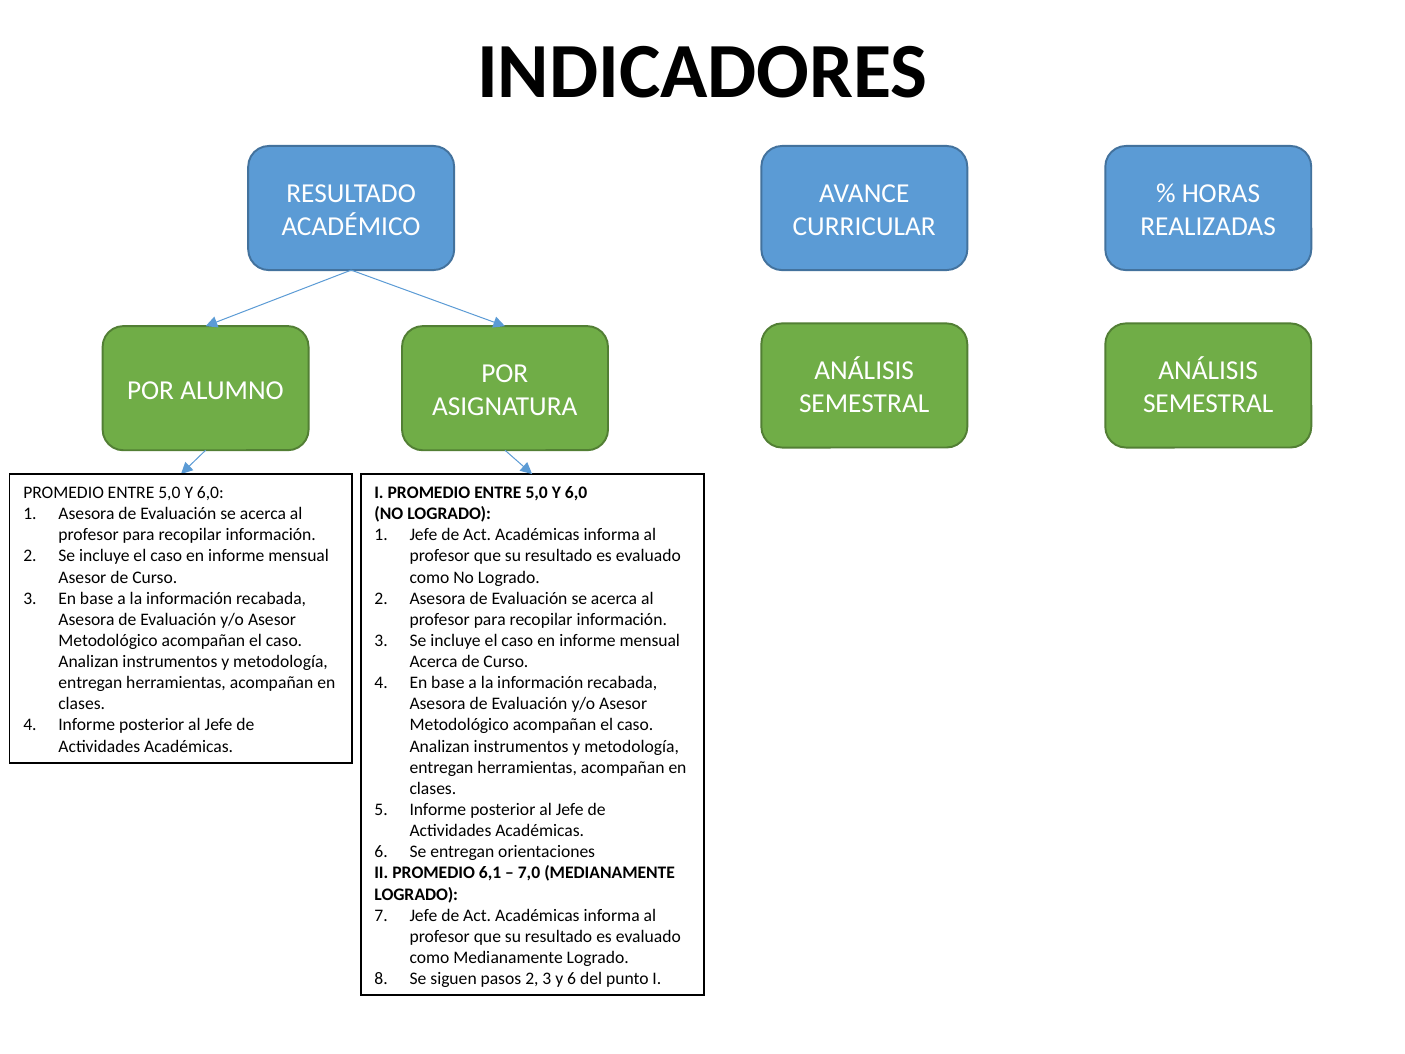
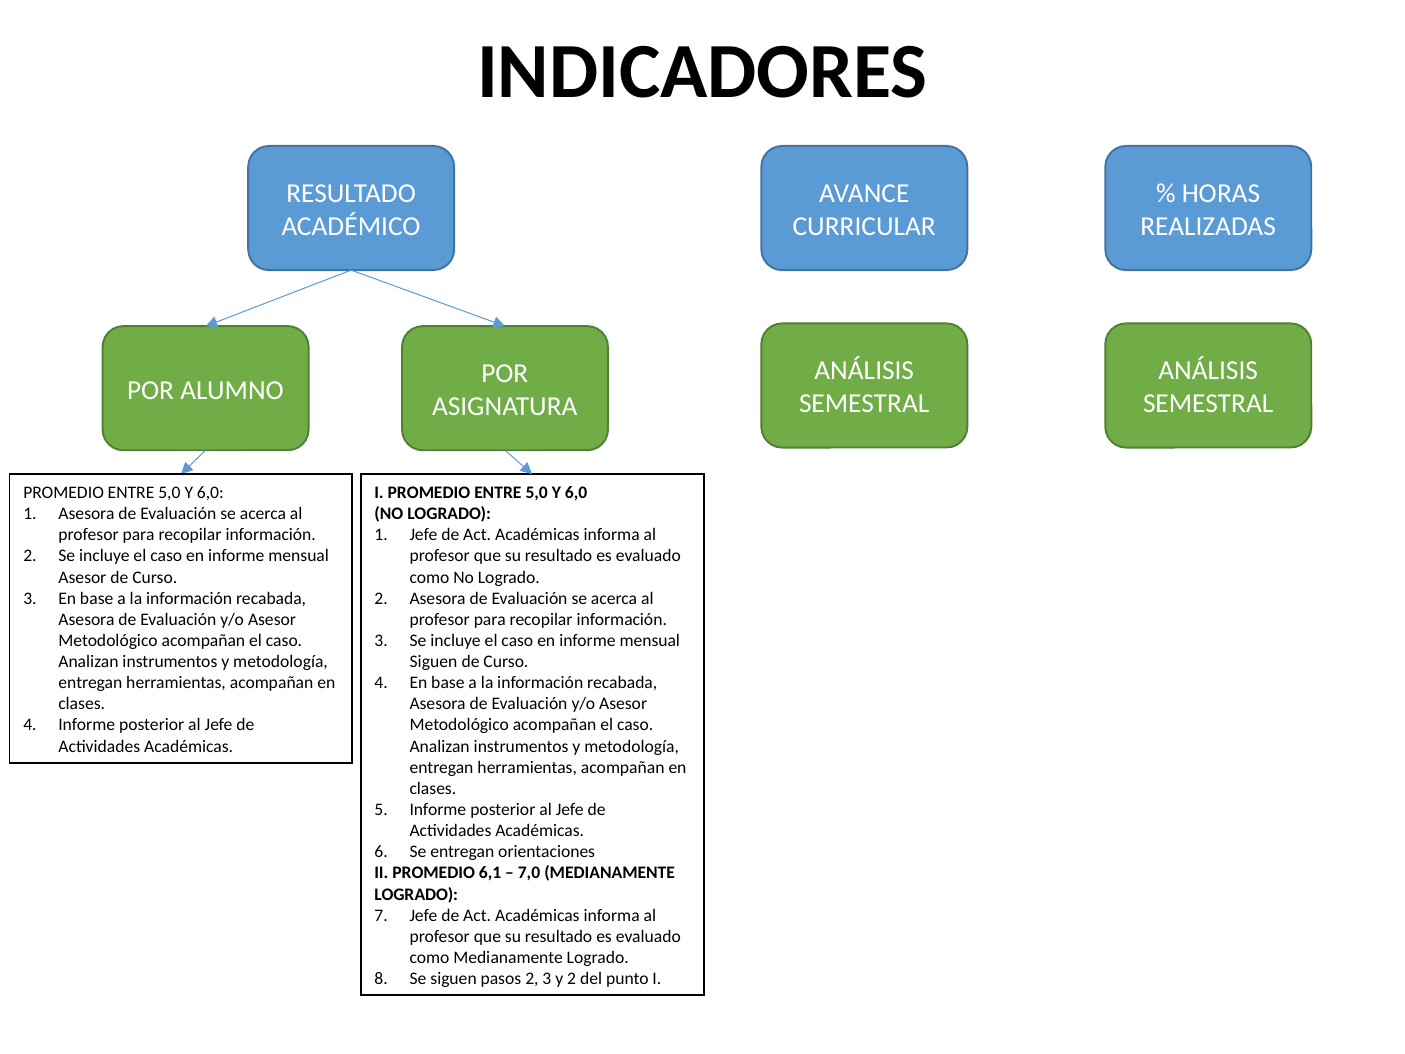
Acerca: Acerca -> Siguen (434, 662)
y 6: 6 -> 2 (572, 979)
